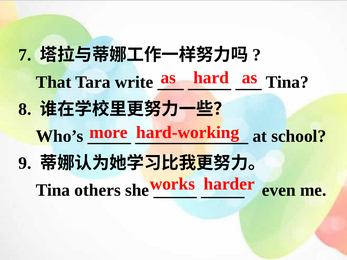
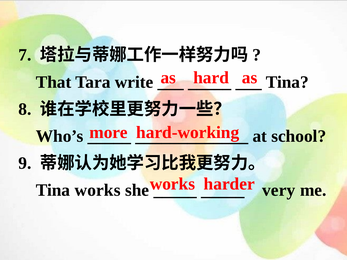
Tina others: others -> works (98, 190)
even: even -> very (279, 190)
